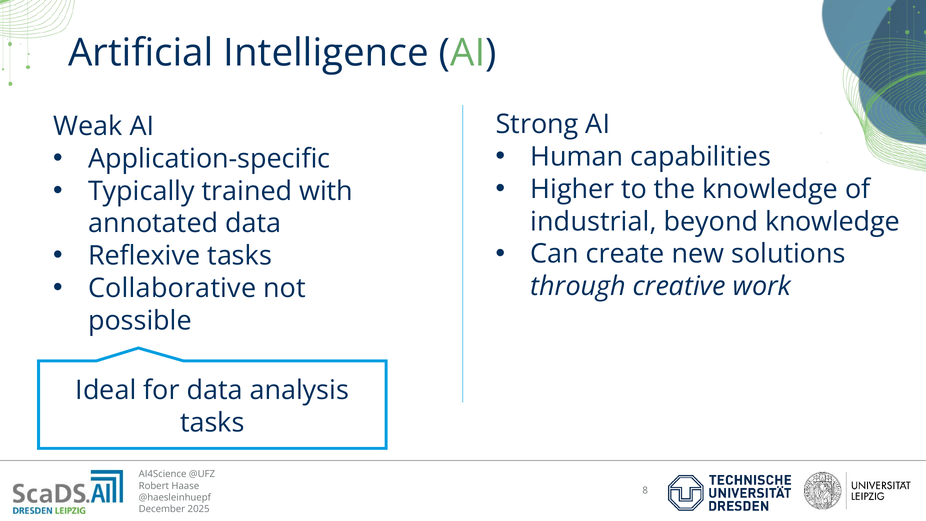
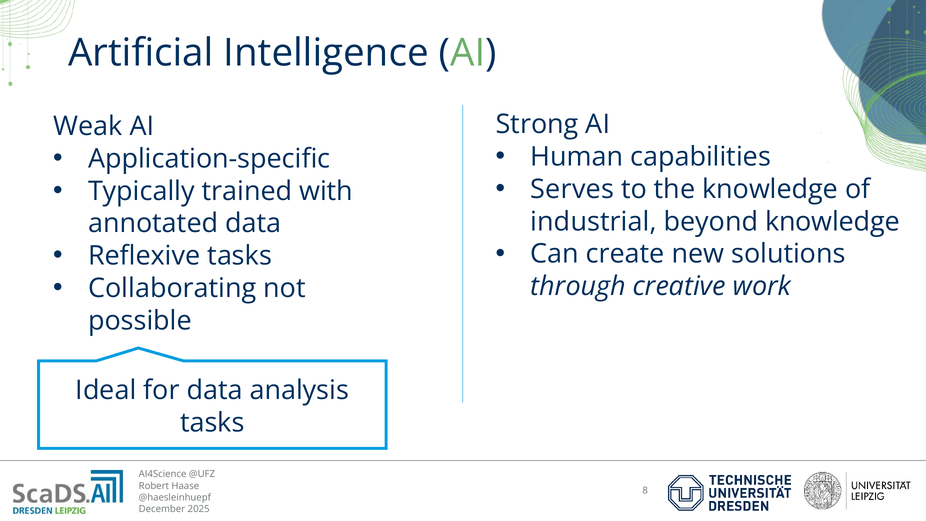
Higher: Higher -> Serves (572, 189)
Collaborative: Collaborative -> Collaborating (172, 288)
